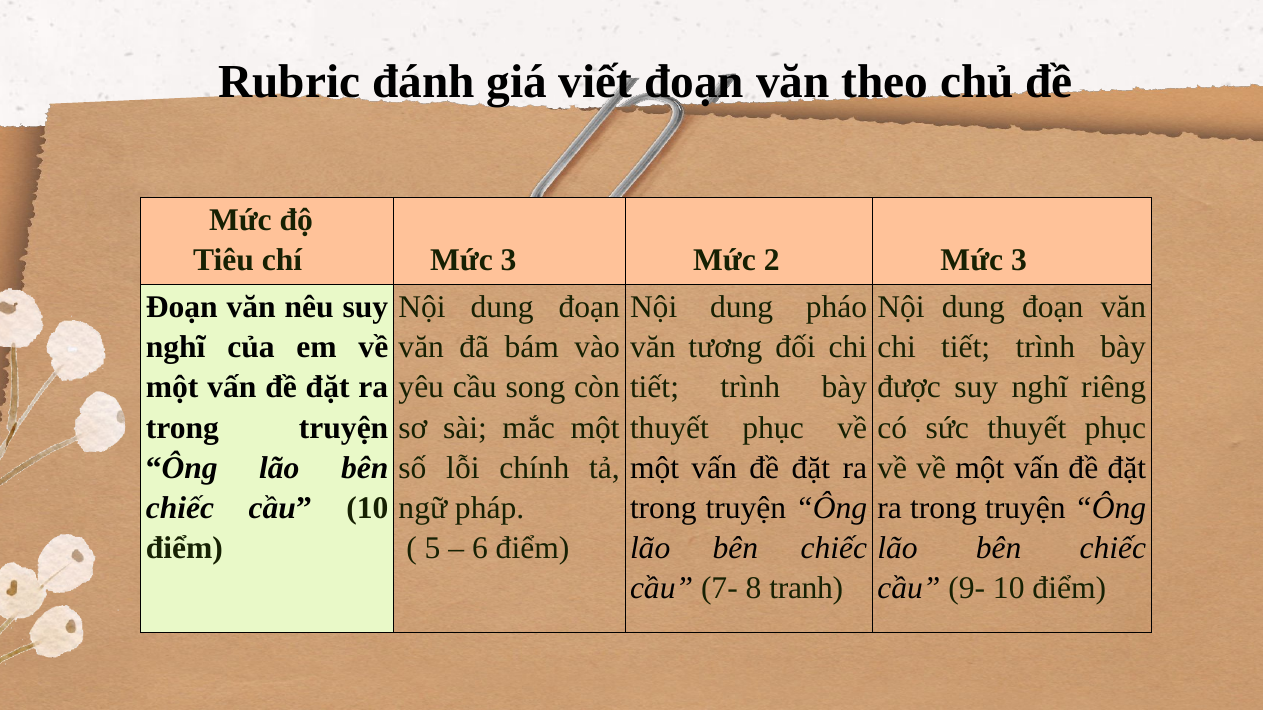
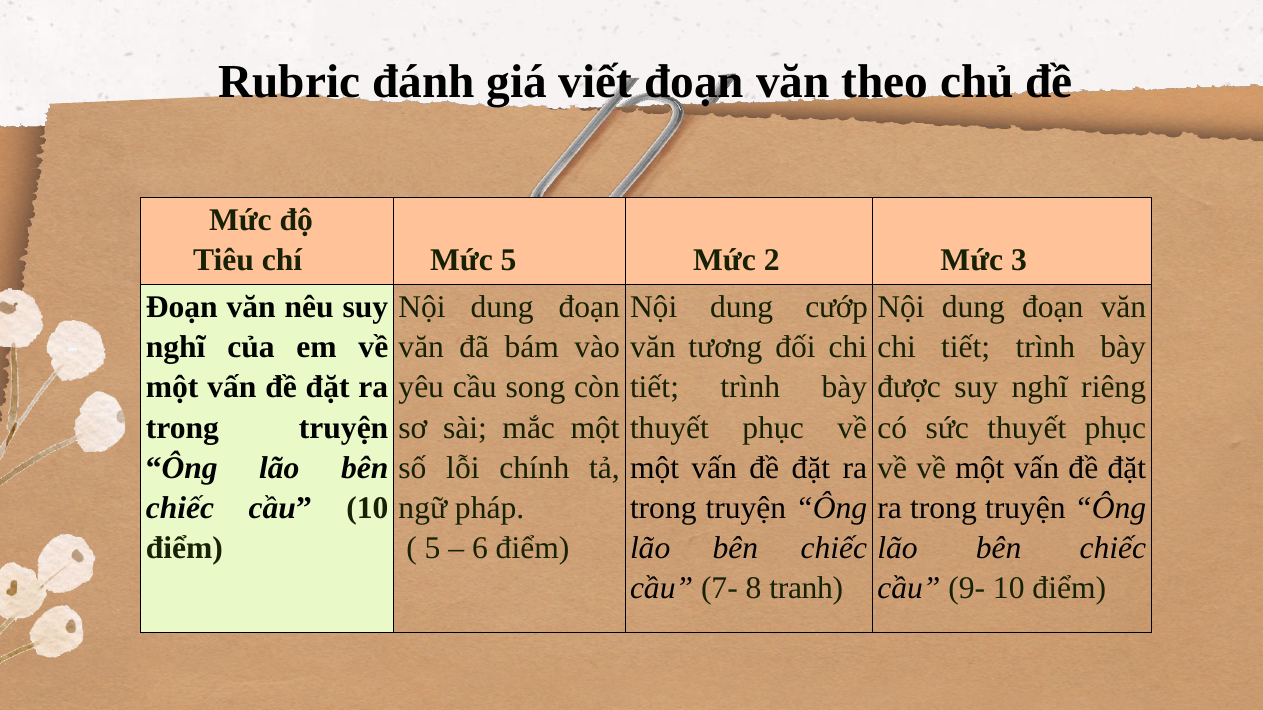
chí Mức 3: 3 -> 5 (509, 260)
pháo: pháo -> cướp (837, 307)
